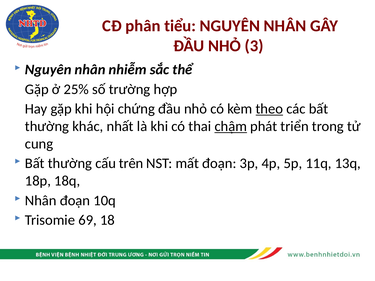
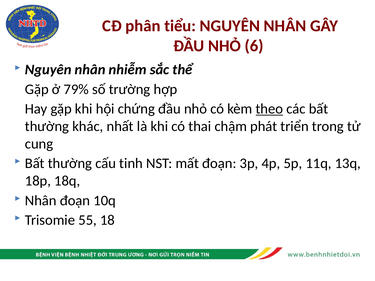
3: 3 -> 6 (254, 46)
25%: 25% -> 79% (76, 89)
chậm underline: present -> none (231, 126)
trên: trên -> tinh (131, 164)
69: 69 -> 55 (88, 220)
